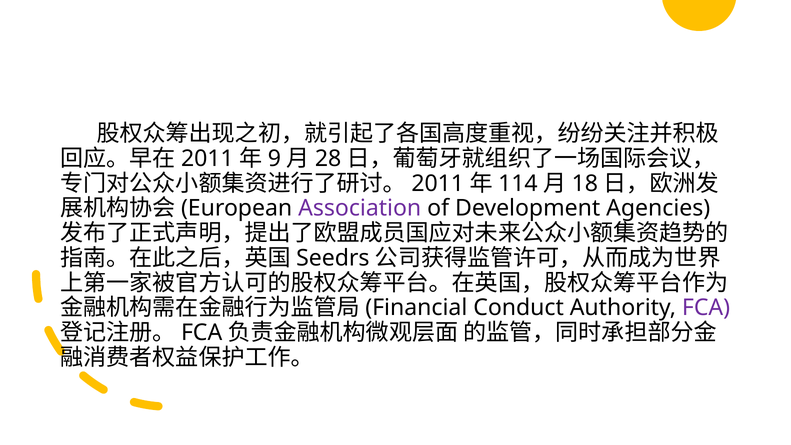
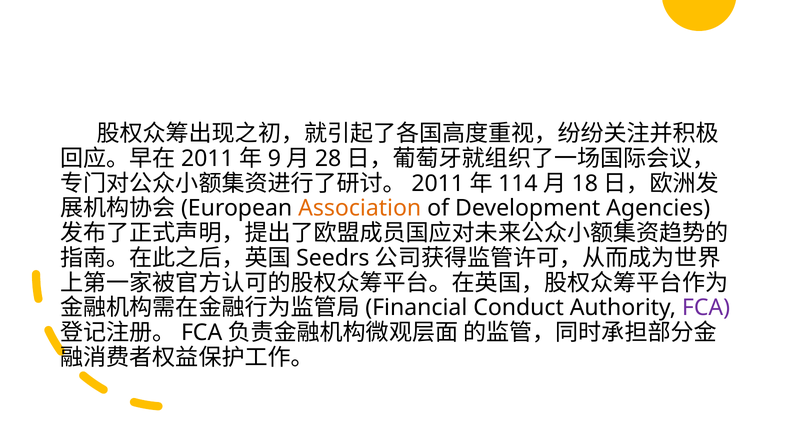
Association colour: purple -> orange (360, 208)
